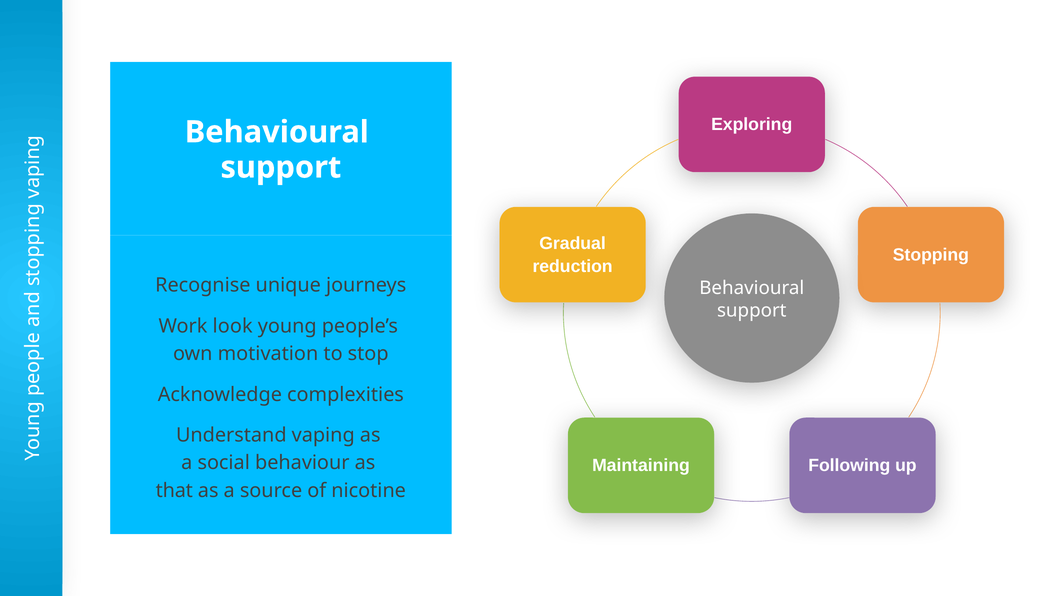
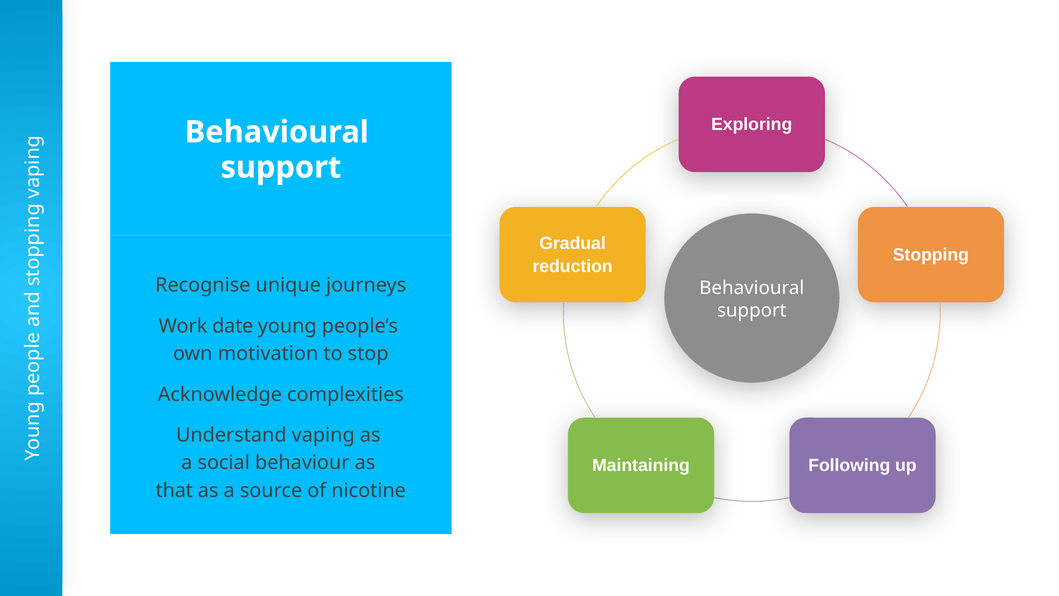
look: look -> date (233, 326)
